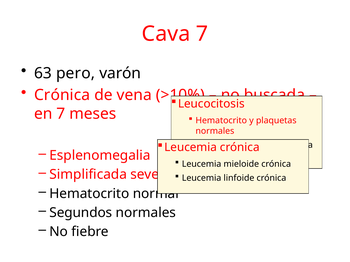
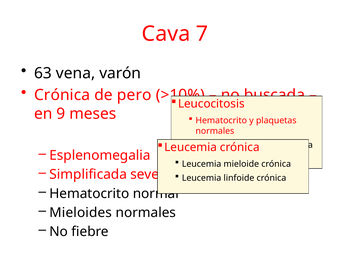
pero: pero -> vena (76, 73)
vena: vena -> pero (134, 95)
en 7: 7 -> 9 (61, 114)
Segundos: Segundos -> Mieloides (81, 213)
